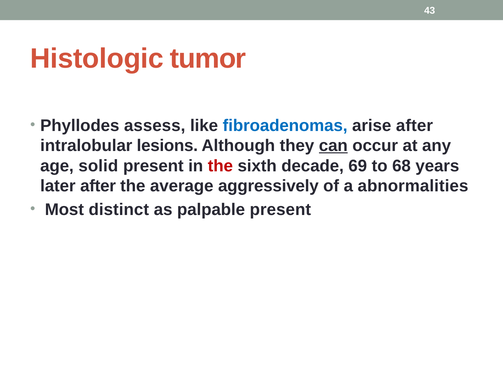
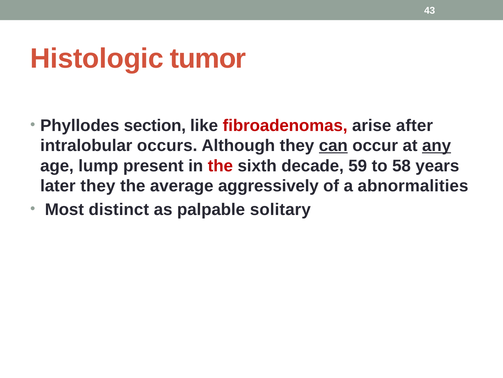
assess: assess -> section (155, 125)
fibroadenomas colour: blue -> red (285, 125)
lesions: lesions -> occurs (167, 145)
any underline: none -> present (437, 145)
solid: solid -> lump (98, 165)
69: 69 -> 59 (358, 165)
68: 68 -> 58 (401, 165)
later after: after -> they (98, 186)
palpable present: present -> solitary (280, 209)
